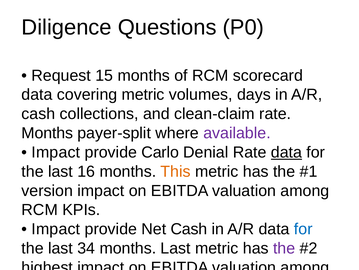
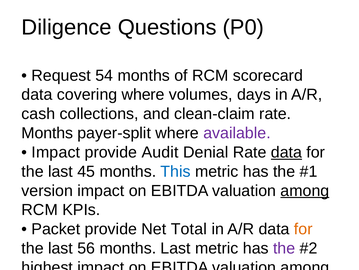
15: 15 -> 54 (104, 75)
covering metric: metric -> where (143, 94)
Carlo: Carlo -> Audit (160, 152)
16: 16 -> 45 (86, 171)
This colour: orange -> blue (176, 171)
among underline: none -> present (305, 190)
Impact: Impact -> Packet (56, 228)
Net Cash: Cash -> Total (189, 228)
for colour: blue -> orange (303, 228)
34: 34 -> 56 (86, 248)
